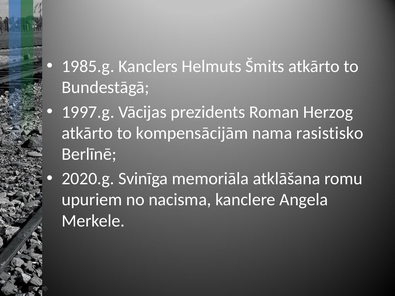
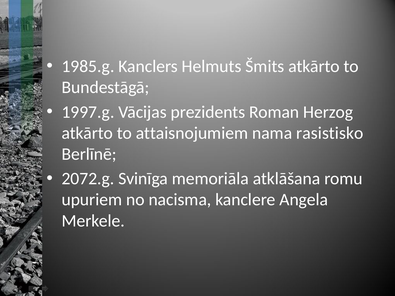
kompensācijām: kompensācijām -> attaisnojumiem (192, 133)
2020.g: 2020.g -> 2072.g (88, 179)
